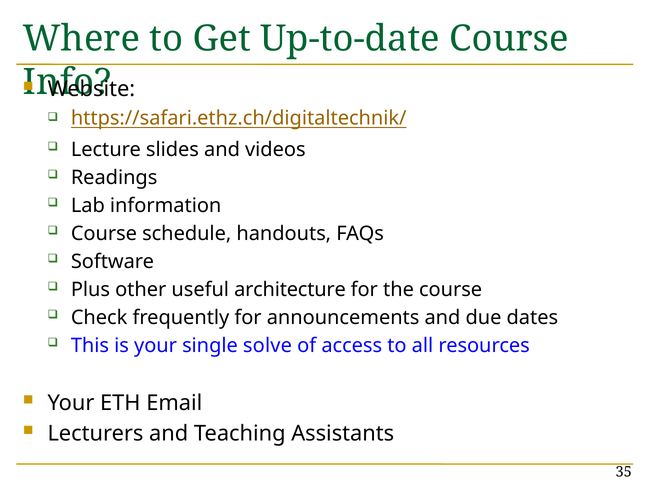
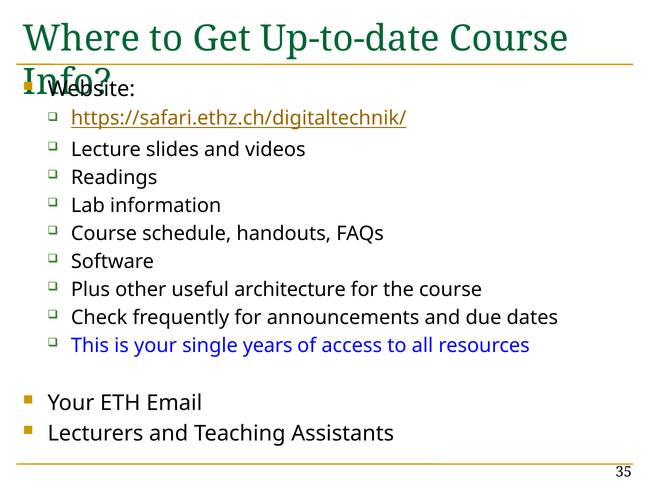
solve: solve -> years (268, 346)
